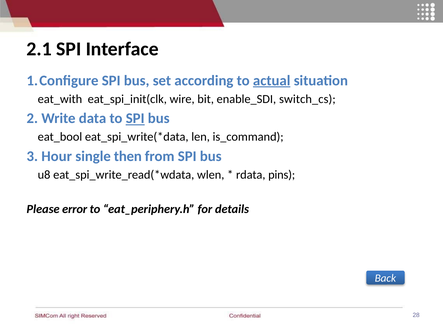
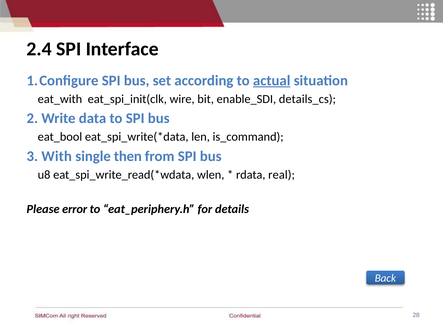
2.1: 2.1 -> 2.4 (39, 49)
switch_cs: switch_cs -> details_cs (307, 99)
SPI underline: present -> none (135, 118)
Hour: Hour -> With (57, 156)
pins: pins -> real (282, 175)
